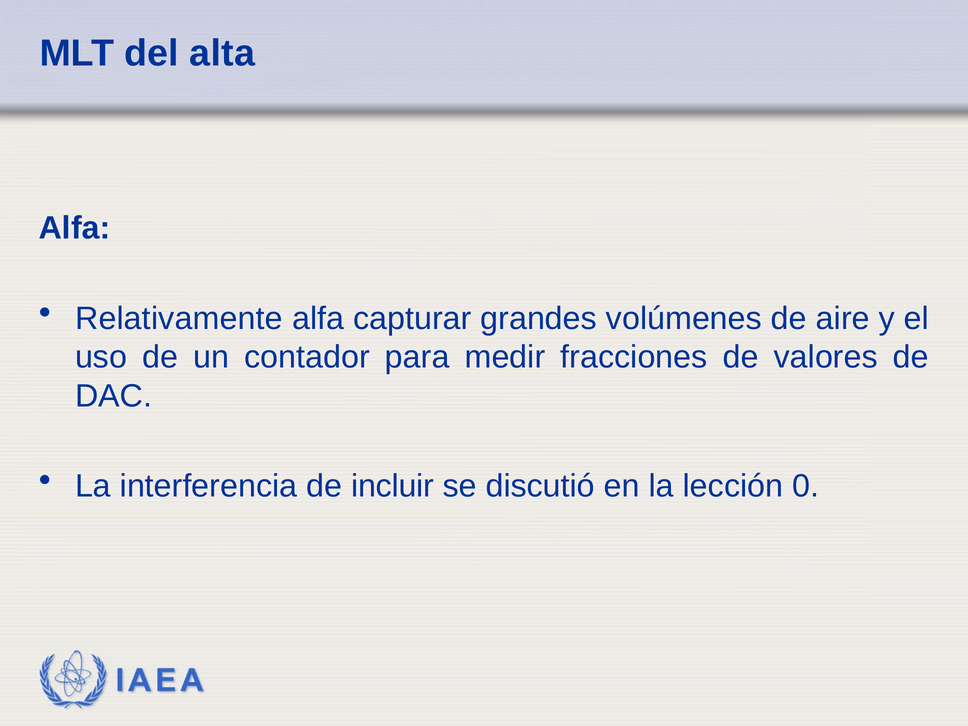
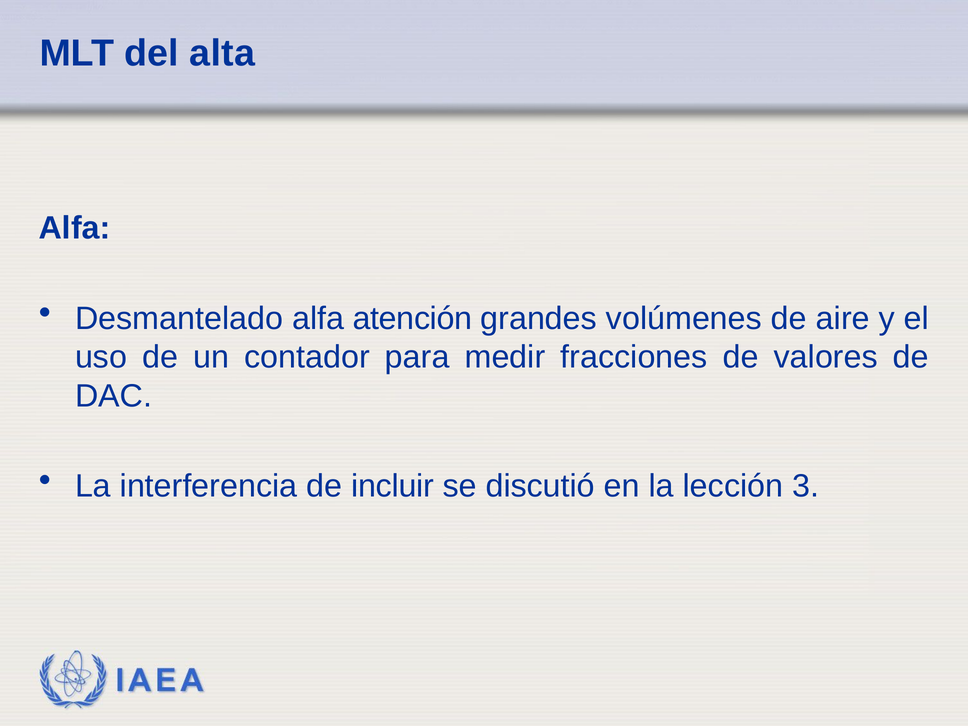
Relativamente: Relativamente -> Desmantelado (179, 318)
capturar: capturar -> atención (412, 318)
0: 0 -> 3 (806, 486)
